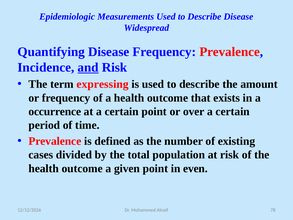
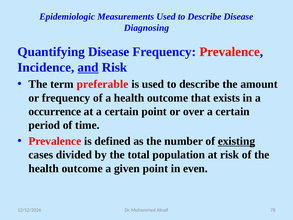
Widespread: Widespread -> Diagnosing (146, 28)
expressing: expressing -> preferable (103, 84)
existing underline: none -> present (236, 141)
